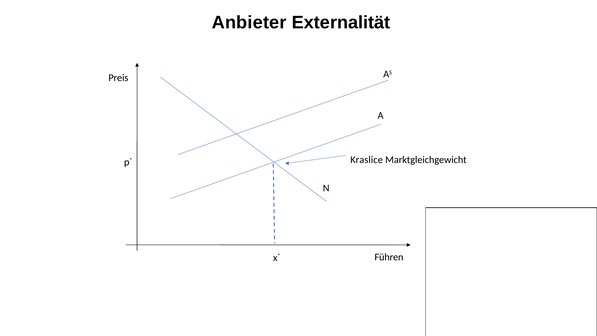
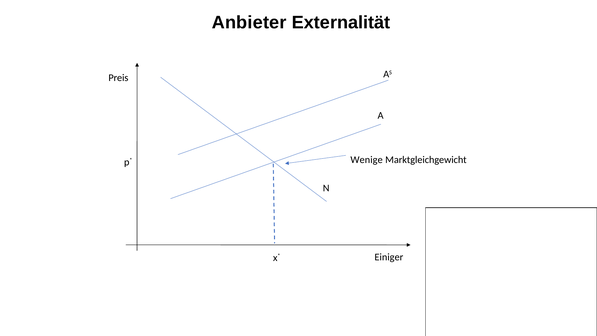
Kraslice: Kraslice -> Wenige (367, 160)
Führen: Führen -> Einiger (389, 257)
